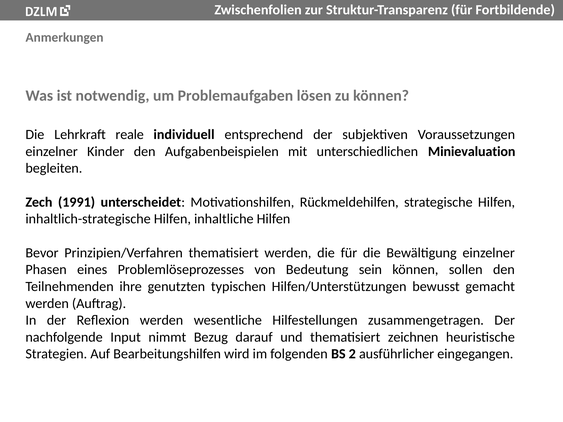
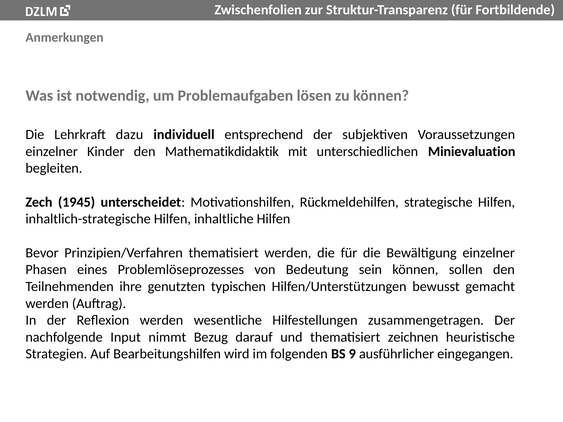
reale: reale -> dazu (130, 135)
Aufgabenbeispielen: Aufgabenbeispielen -> Mathematikdidaktik (222, 152)
1991: 1991 -> 1945 (77, 202)
2: 2 -> 9 (352, 354)
